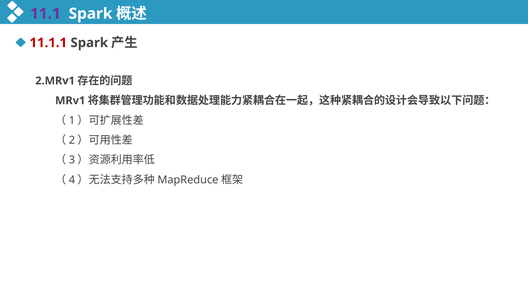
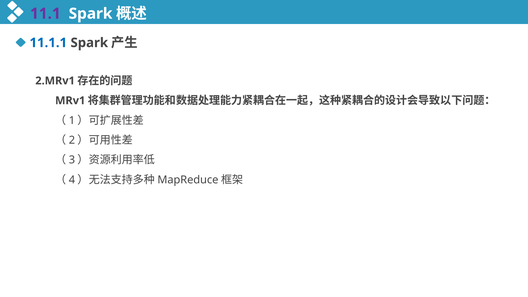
11.1.1 colour: red -> blue (48, 43)
